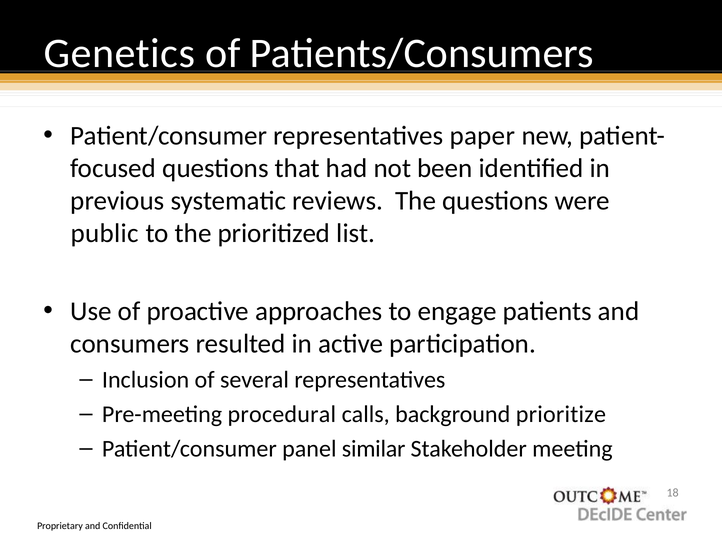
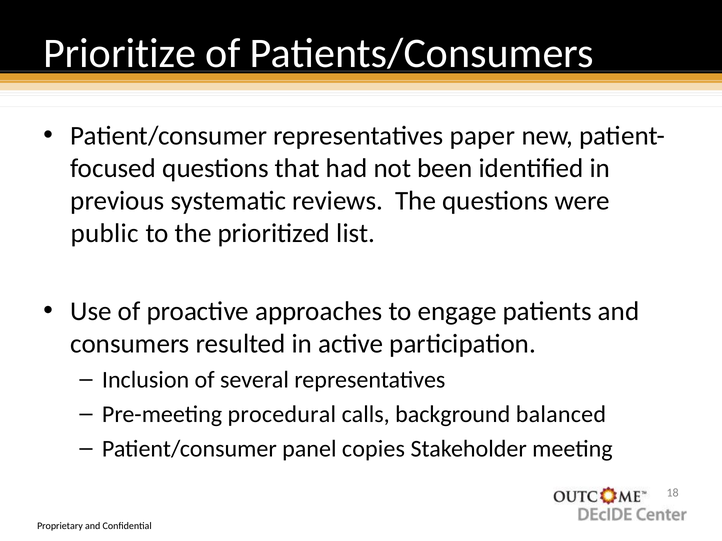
Genetics: Genetics -> Prioritize (120, 53)
prioritize: prioritize -> balanced (561, 415)
similar: similar -> copies (373, 449)
